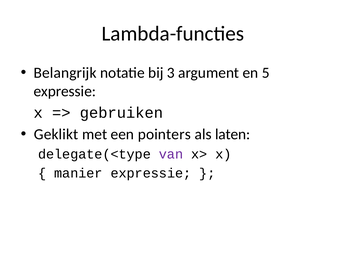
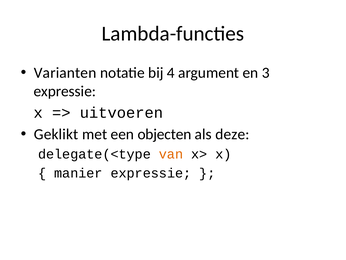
Belangrijk: Belangrijk -> Varianten (65, 73)
3: 3 -> 4 (171, 73)
5: 5 -> 3 (266, 73)
gebruiken: gebruiken -> uitvoeren (121, 113)
pointers: pointers -> objecten (164, 134)
laten: laten -> deze (232, 134)
van colour: purple -> orange (171, 154)
